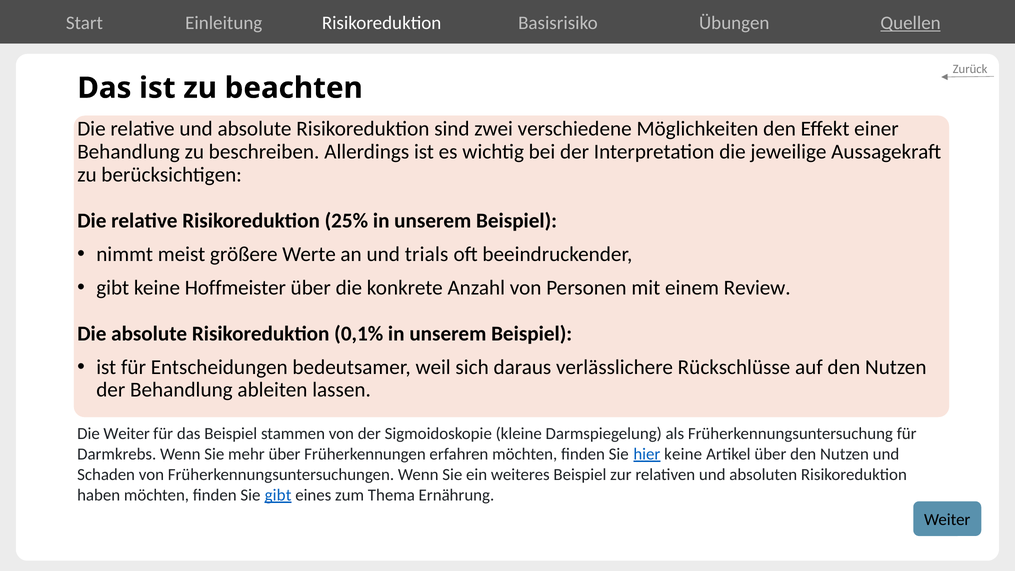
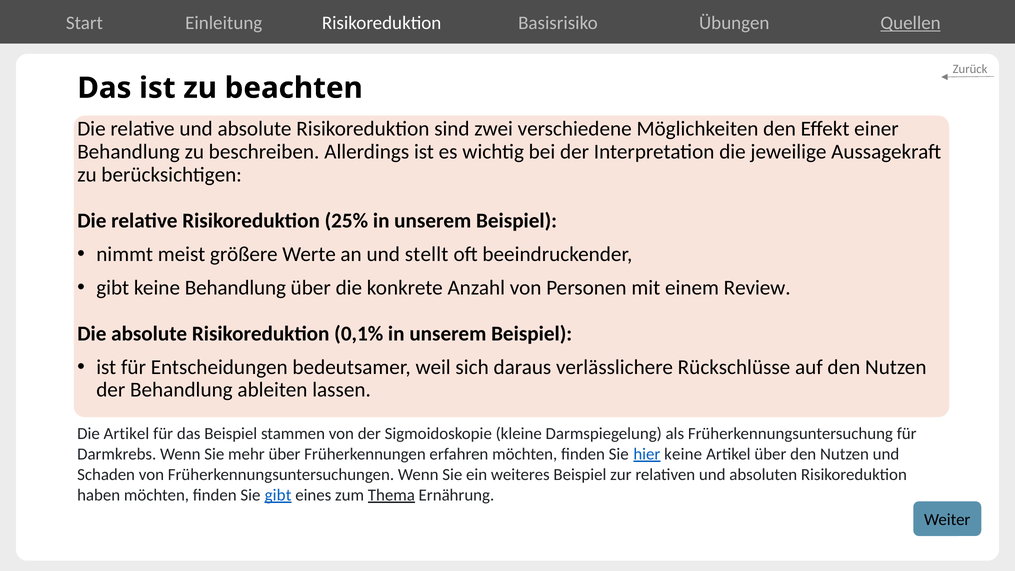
trials: trials -> stellt (427, 254)
keine Hoffmeister: Hoffmeister -> Behandlung (235, 288)
Die Weiter: Weiter -> Artikel (126, 434)
Thema underline: none -> present (391, 495)
